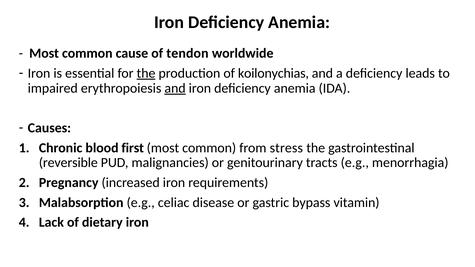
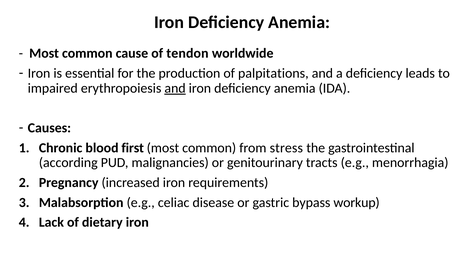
the underline: present -> none (146, 73)
koilonychias: koilonychias -> palpitations (273, 73)
reversible: reversible -> according (68, 163)
vitamin: vitamin -> workup (357, 203)
